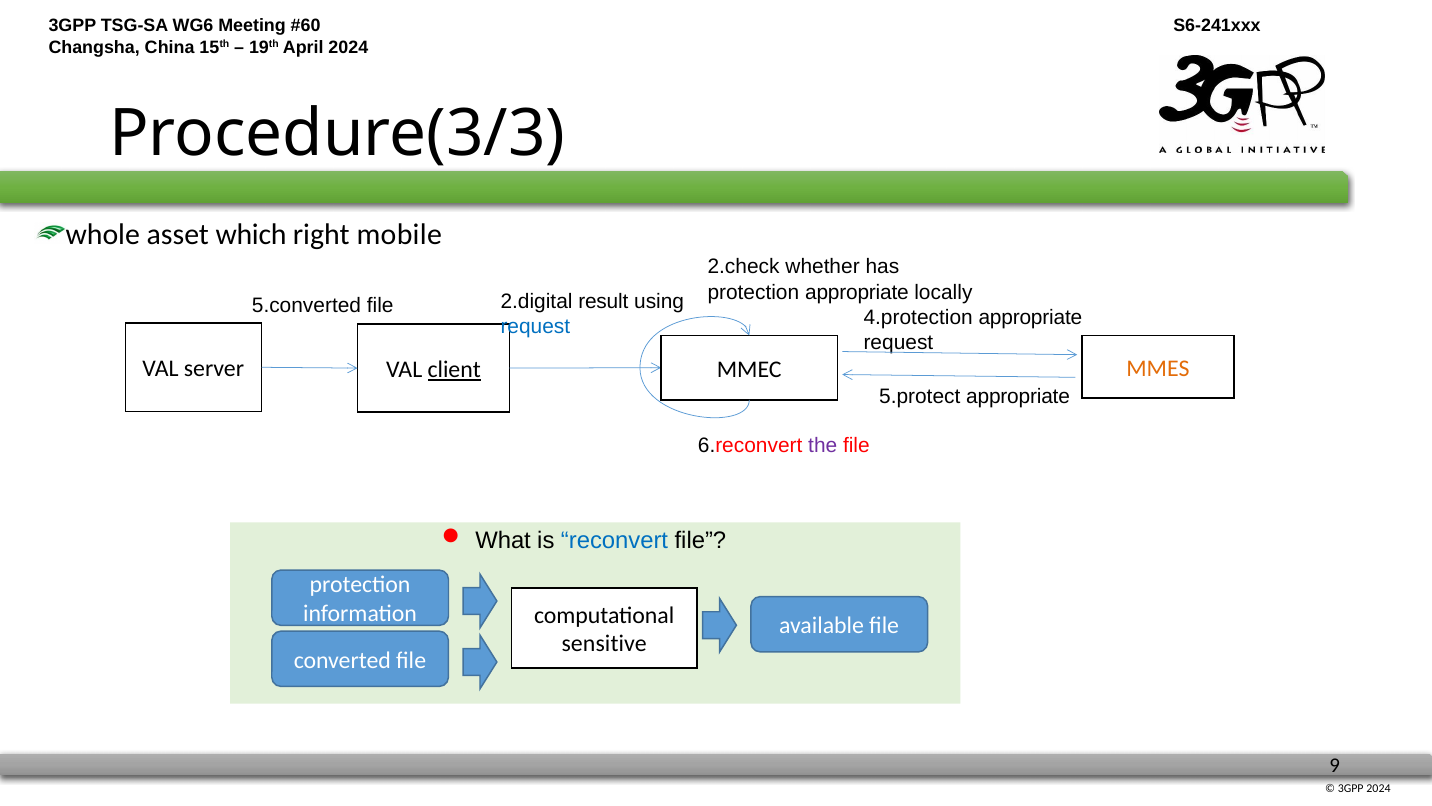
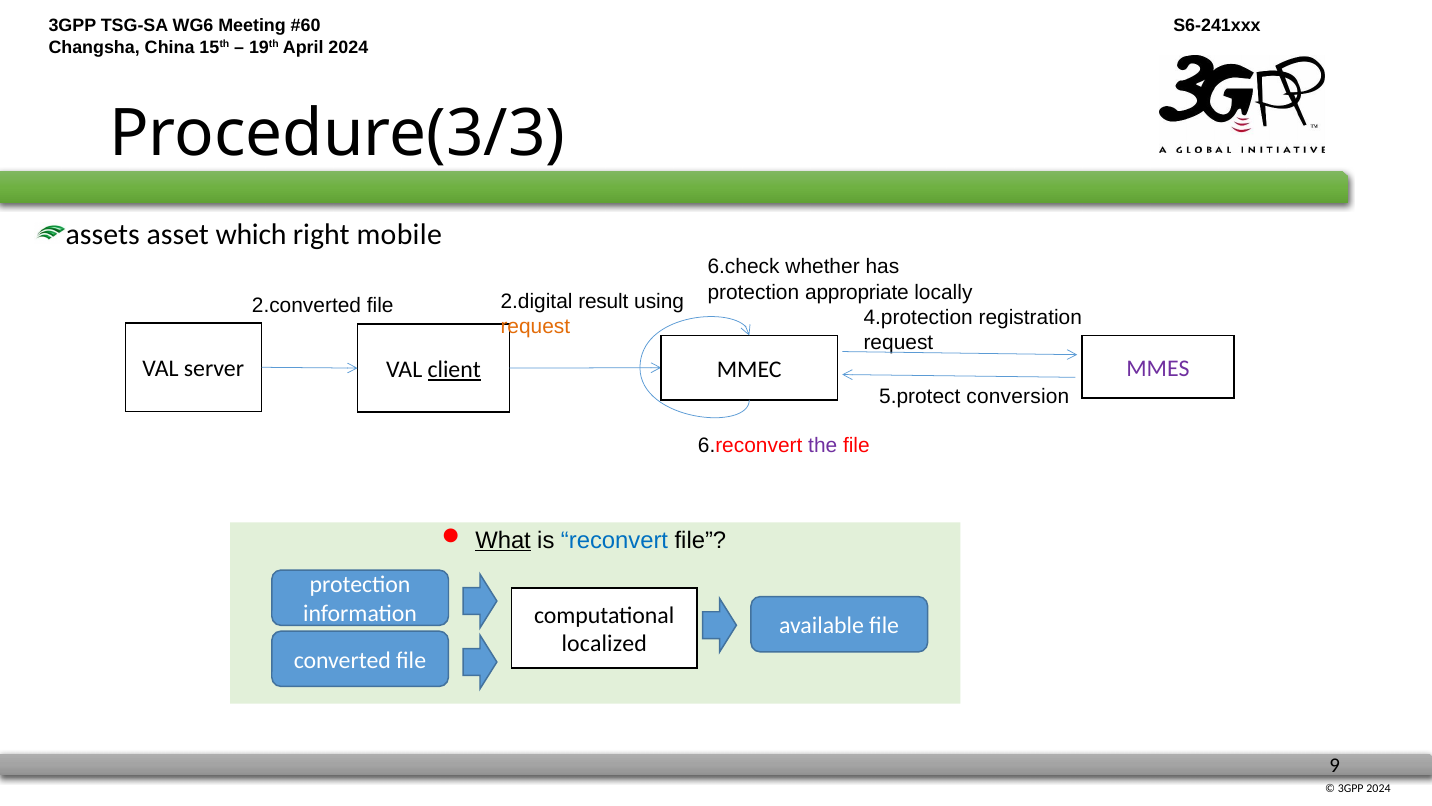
whole: whole -> assets (103, 235)
2.check: 2.check -> 6.check (744, 267)
5.converted: 5.converted -> 2.converted (306, 305)
4.protection appropriate: appropriate -> registration (1030, 317)
request colour: blue -> orange (535, 327)
MMES colour: orange -> purple (1158, 368)
5.protect appropriate: appropriate -> conversion (1018, 397)
What underline: none -> present (503, 540)
sensitive: sensitive -> localized (604, 644)
